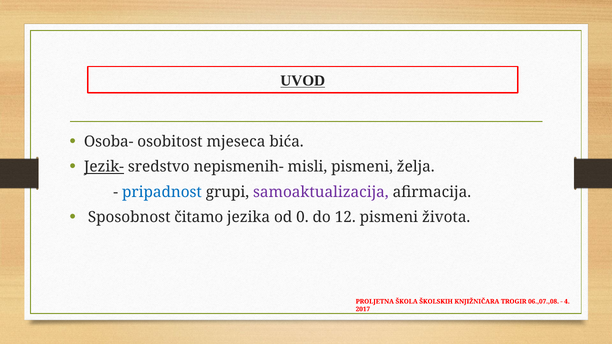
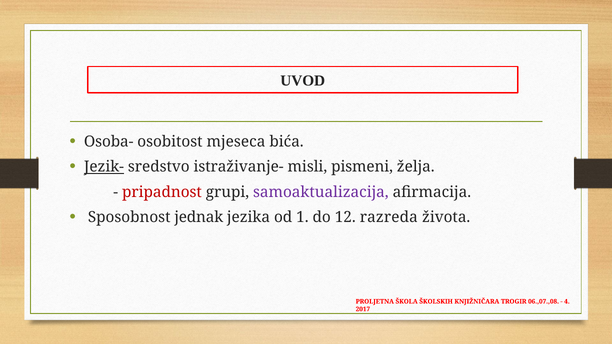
UVOD underline: present -> none (303, 81)
nepismenih-: nepismenih- -> istraživanje- (239, 167)
pripadnost colour: blue -> red (162, 192)
čitamo: čitamo -> jednak (199, 218)
0: 0 -> 1 (302, 218)
12 pismeni: pismeni -> razreda (389, 218)
